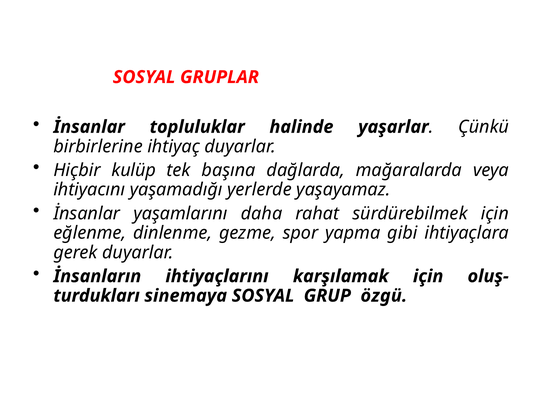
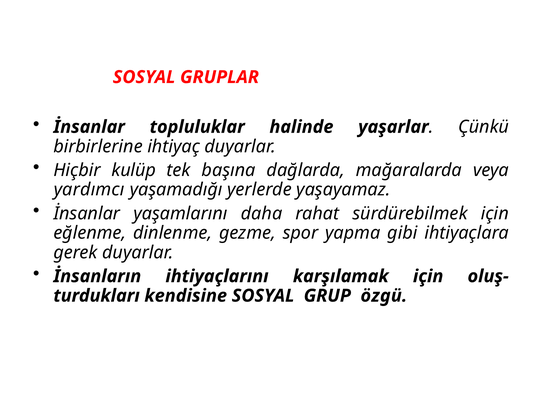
ihtiyacını: ihtiyacını -> yardımcı (89, 190)
sinemaya: sinemaya -> kendisine (186, 296)
